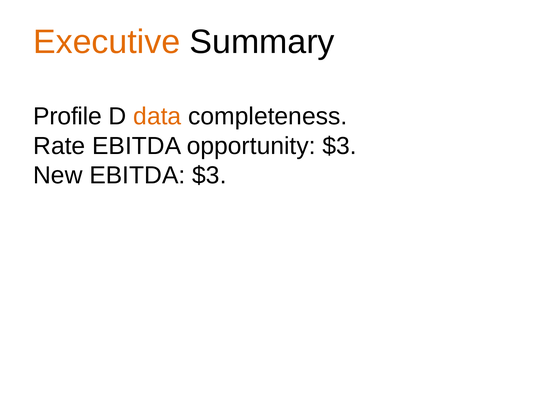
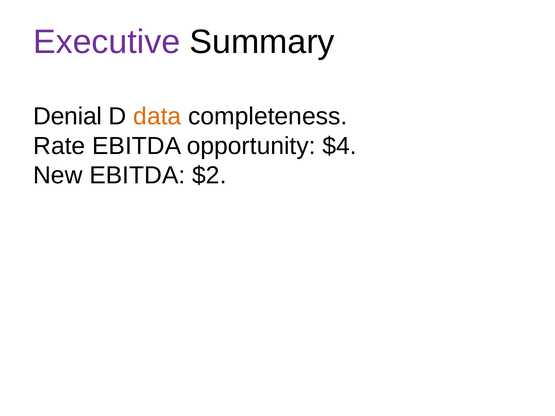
Executive colour: orange -> purple (107, 42)
Profile: Profile -> Denial (68, 116)
opportunity $3: $3 -> $4 (340, 146)
EBITDA $3: $3 -> $2 (209, 176)
